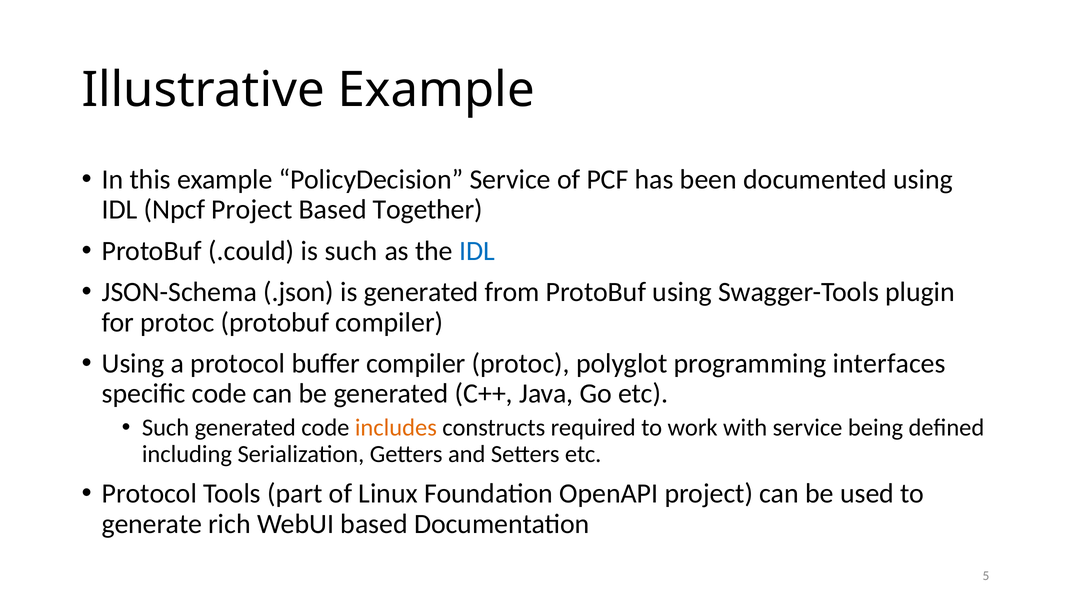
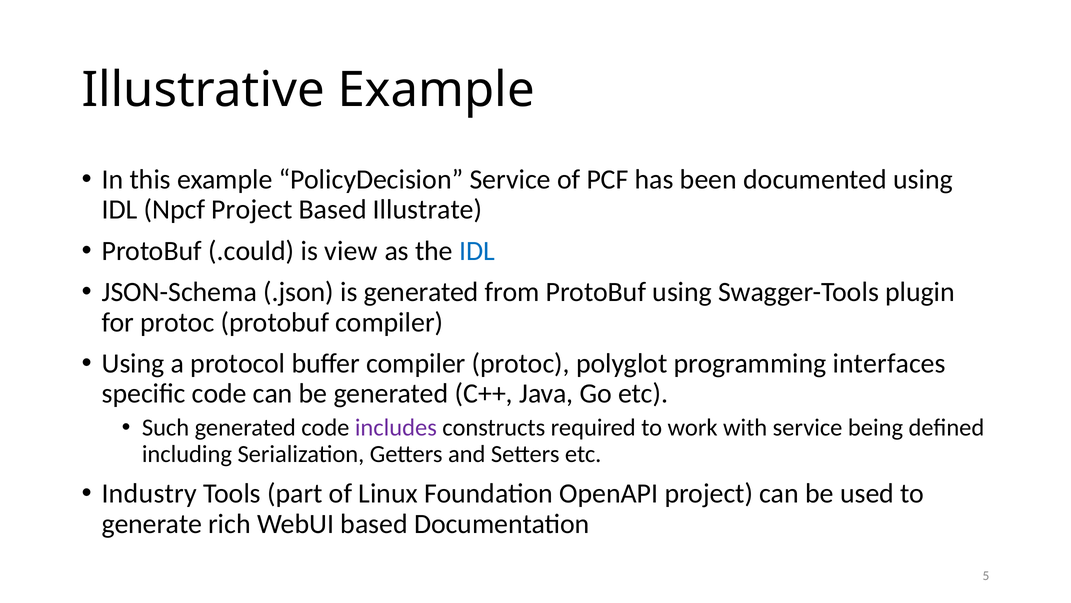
Together: Together -> Illustrate (428, 209)
is such: such -> view (351, 251)
includes colour: orange -> purple (396, 427)
Protocol: Protocol -> Industry (149, 493)
